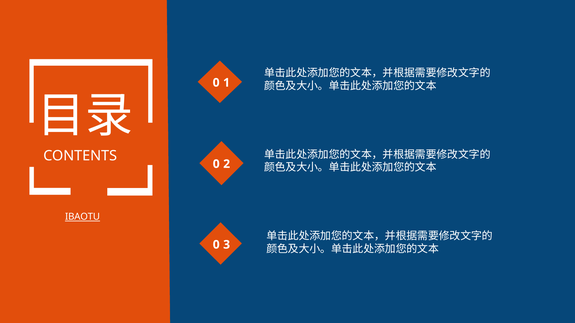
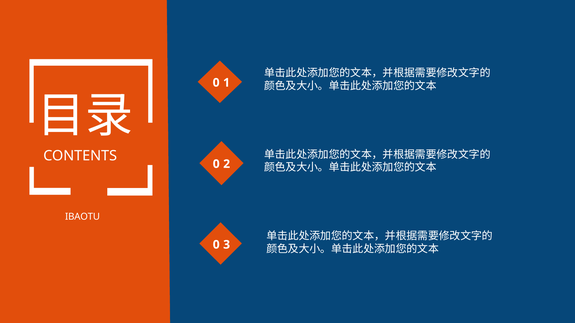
IBAOTU underline: present -> none (83, 217)
